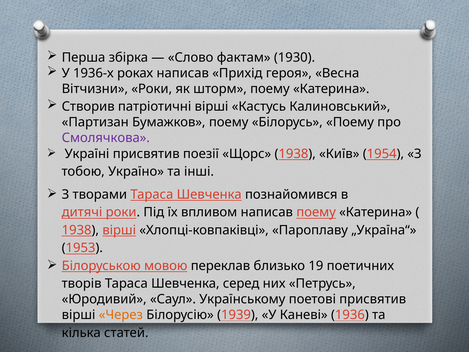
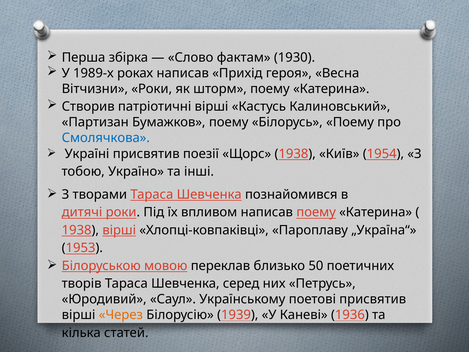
1936-х: 1936-х -> 1989-х (93, 73)
Смолячкова colour: purple -> blue (106, 138)
19: 19 -> 50 (316, 266)
